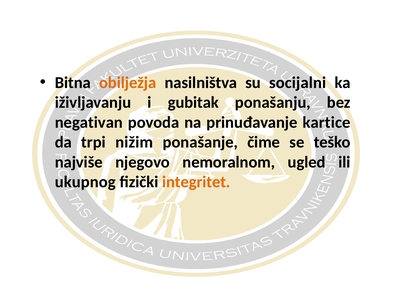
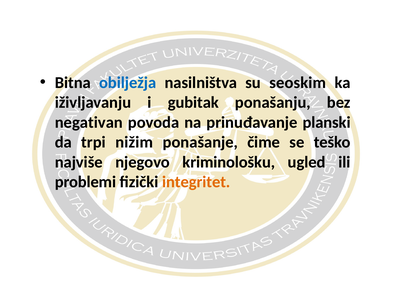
obilježja colour: orange -> blue (128, 83)
socijalni: socijalni -> seoskim (298, 83)
kartice: kartice -> planski (327, 122)
nemoralnom: nemoralnom -> kriminološku (229, 162)
ukupnog: ukupnog -> problemi (85, 182)
